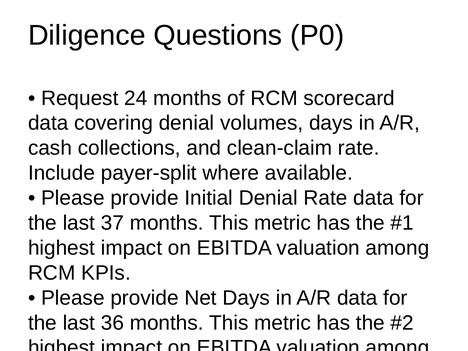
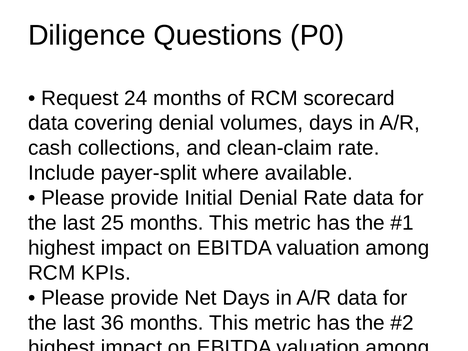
37: 37 -> 25 (112, 223)
